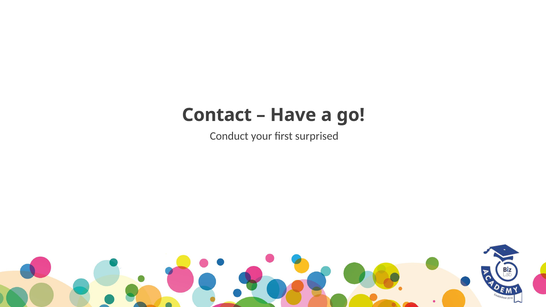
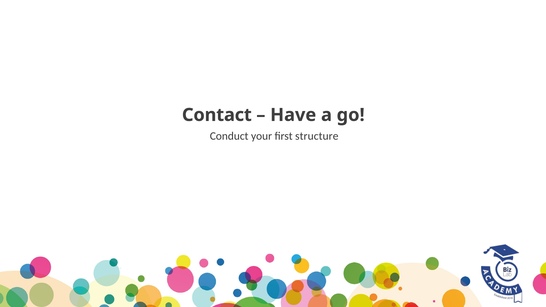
surprised: surprised -> structure (317, 136)
